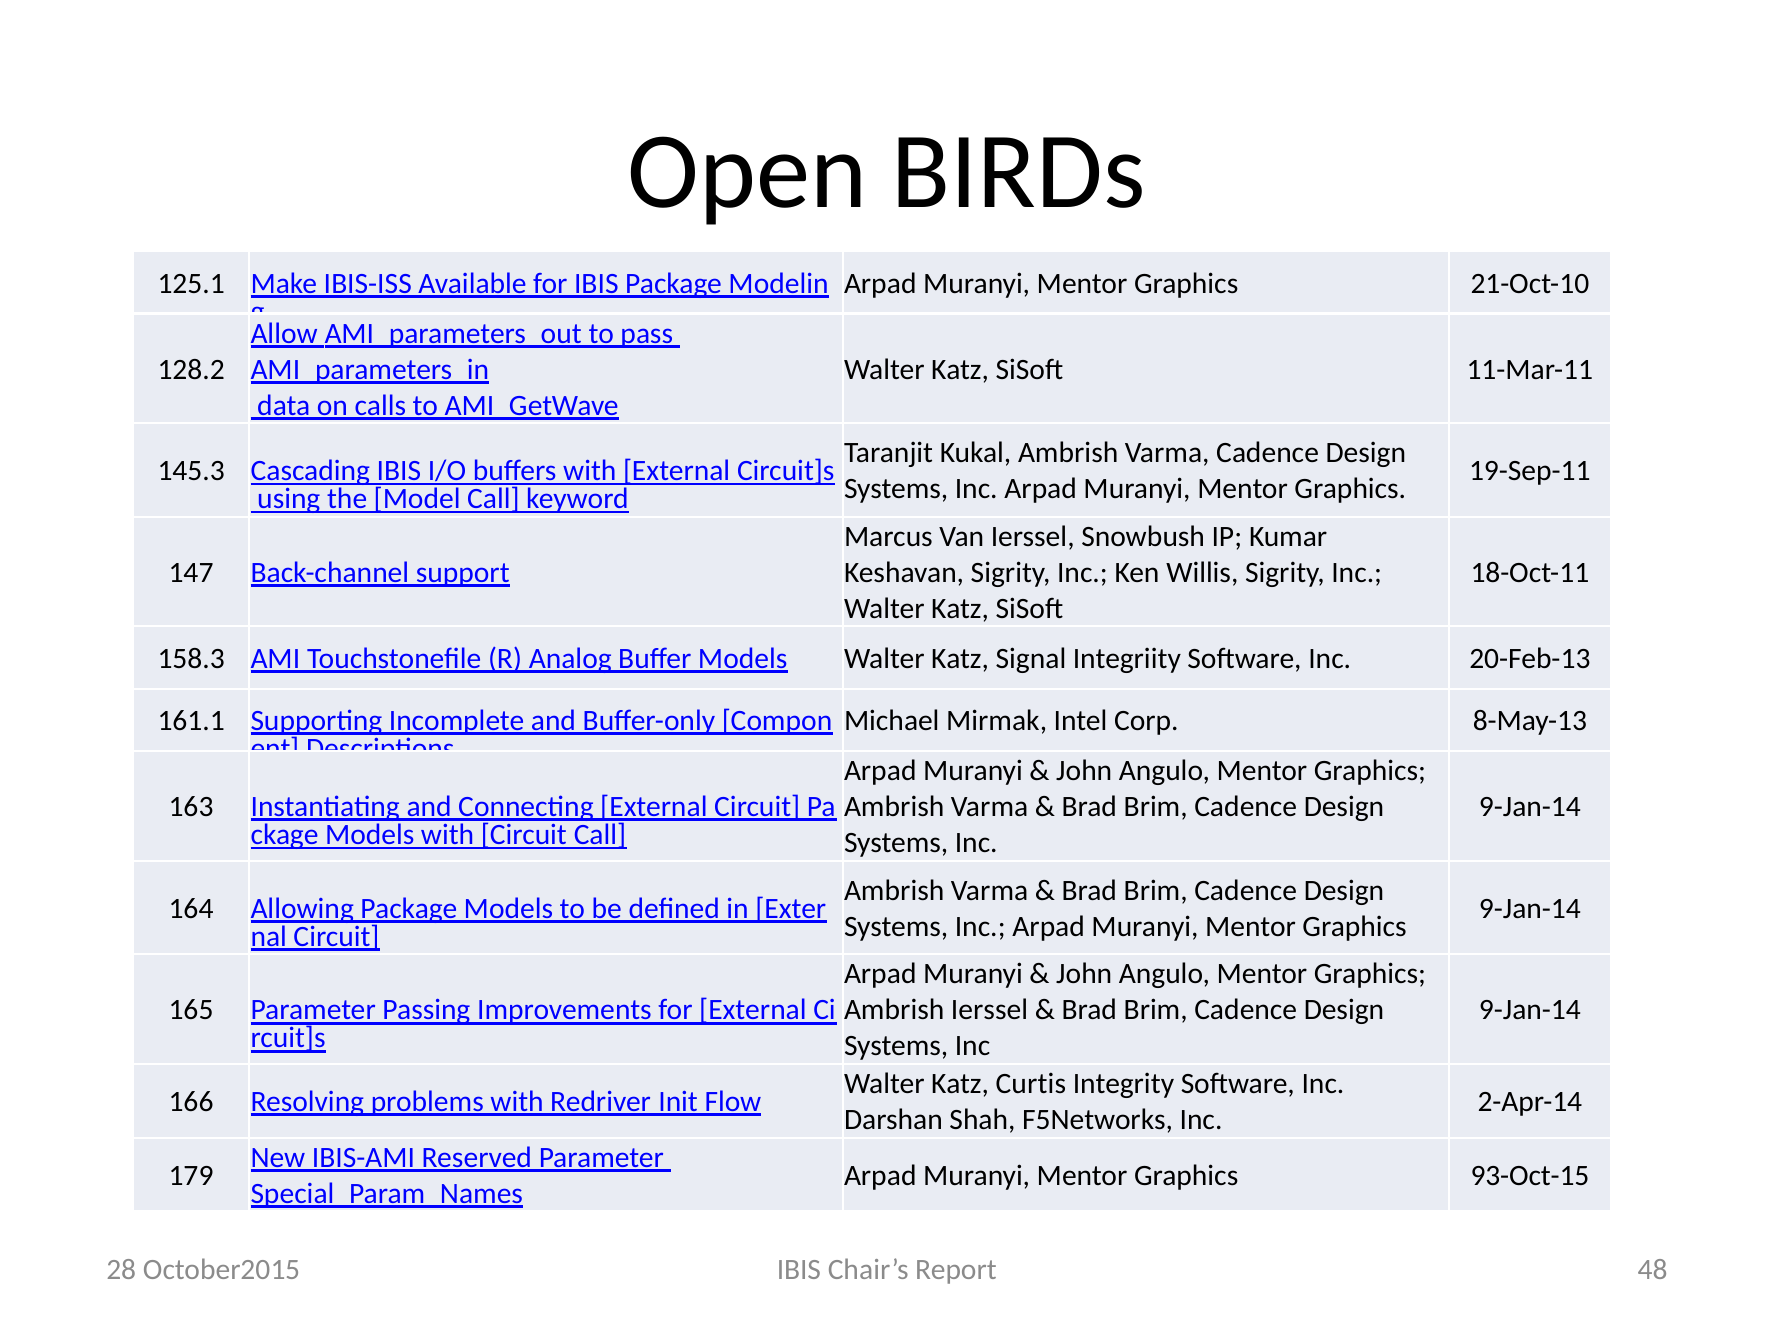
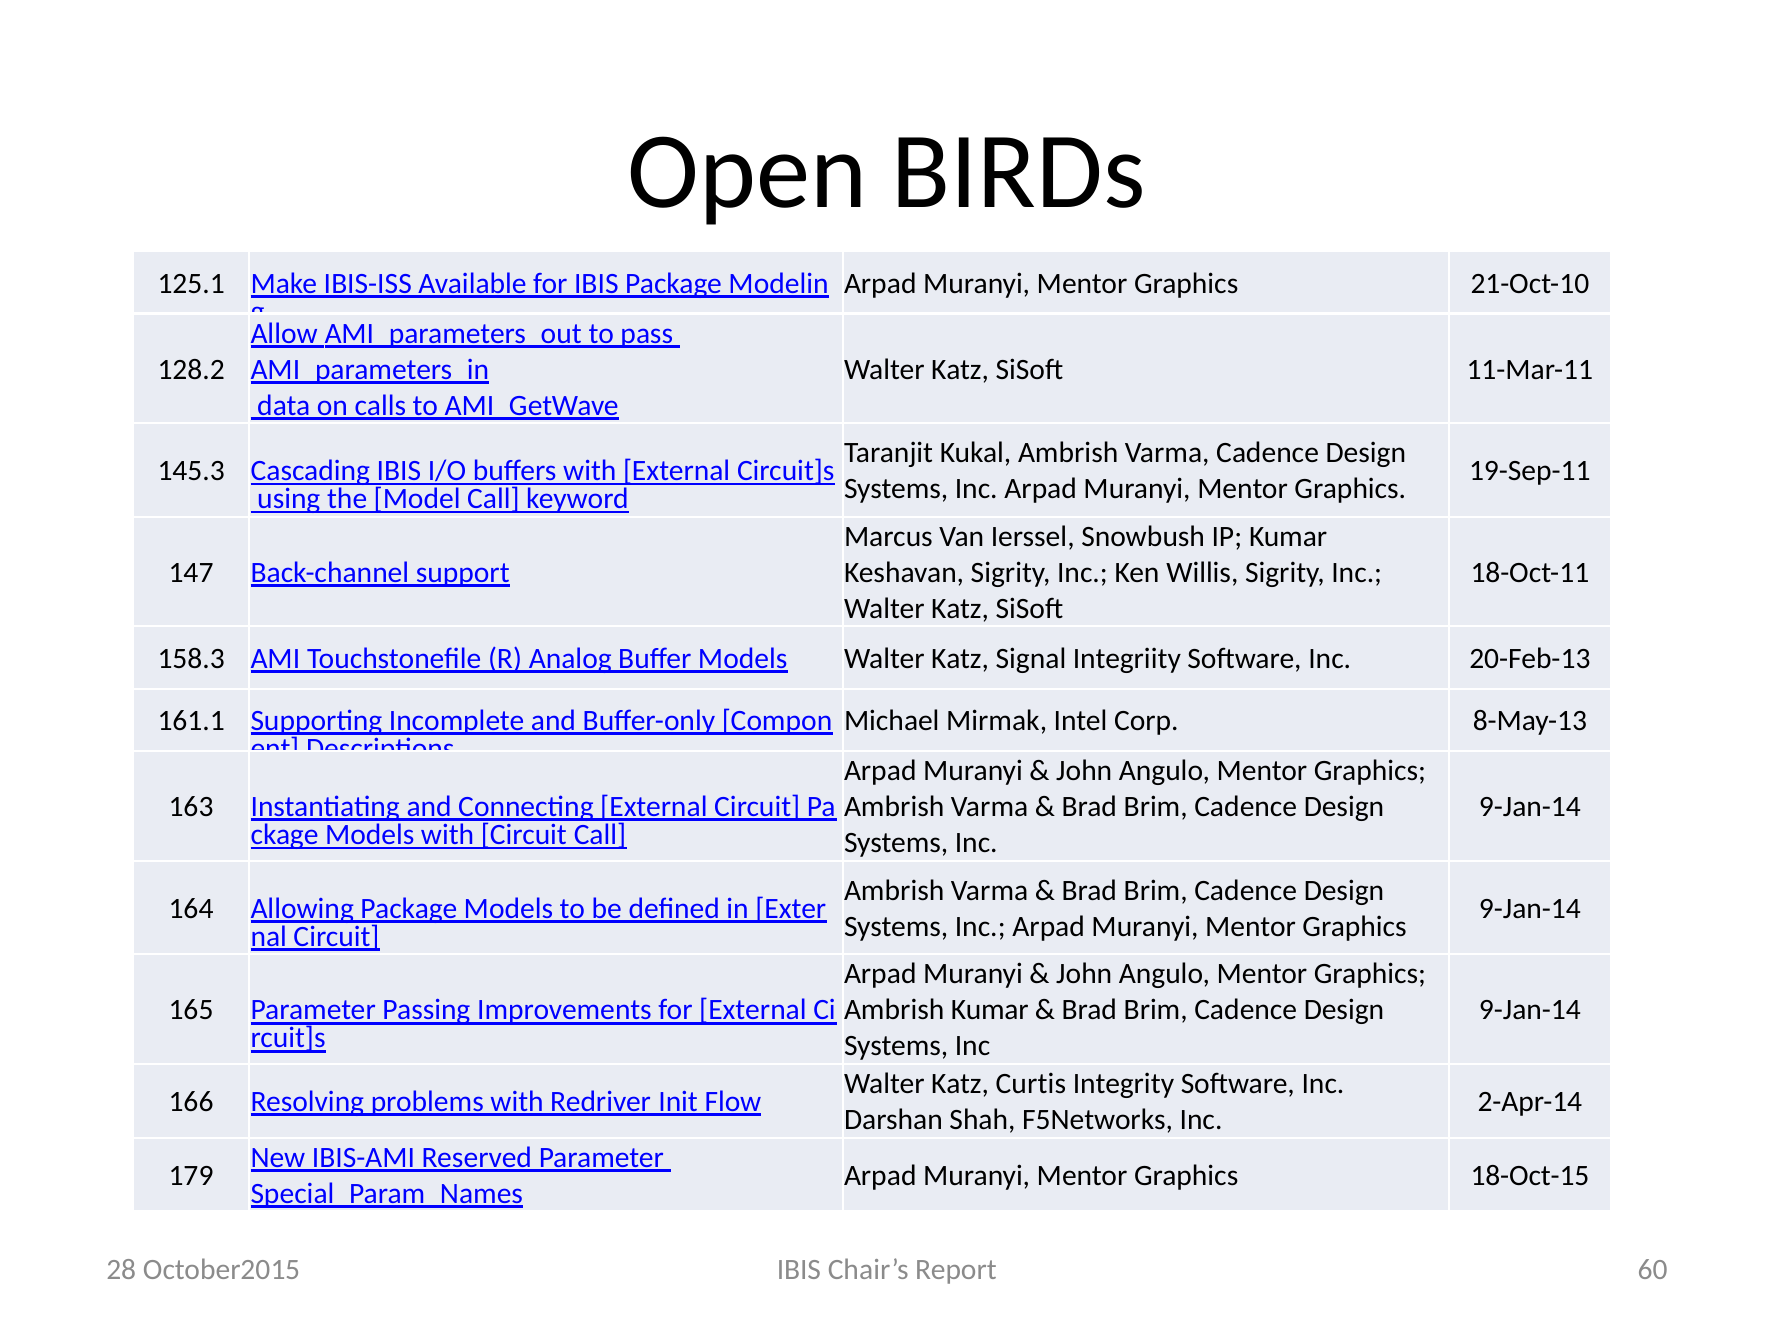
Ambrish Ierssel: Ierssel -> Kumar (990, 1011)
93-Oct-15: 93-Oct-15 -> 18-Oct-15 (1530, 1176)
48: 48 -> 60 (1653, 1270)
